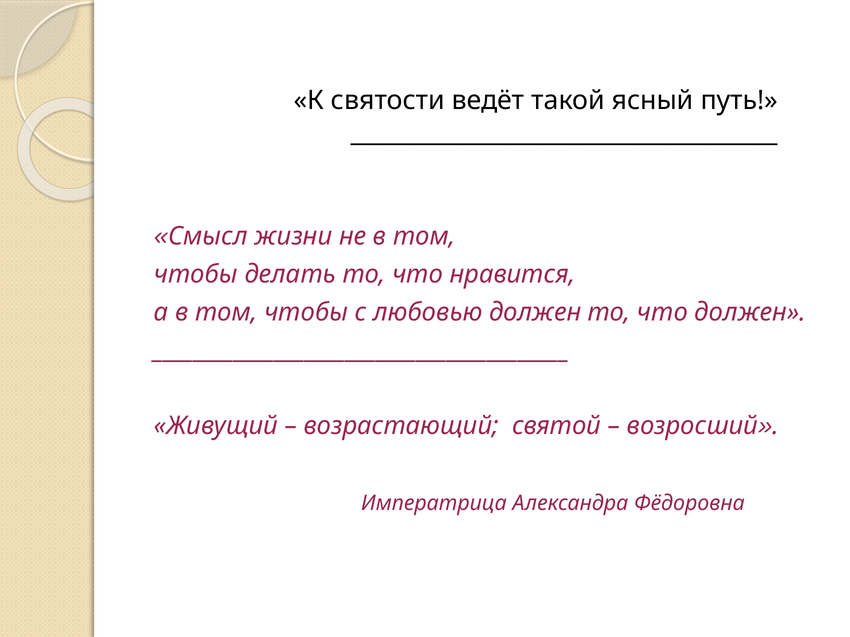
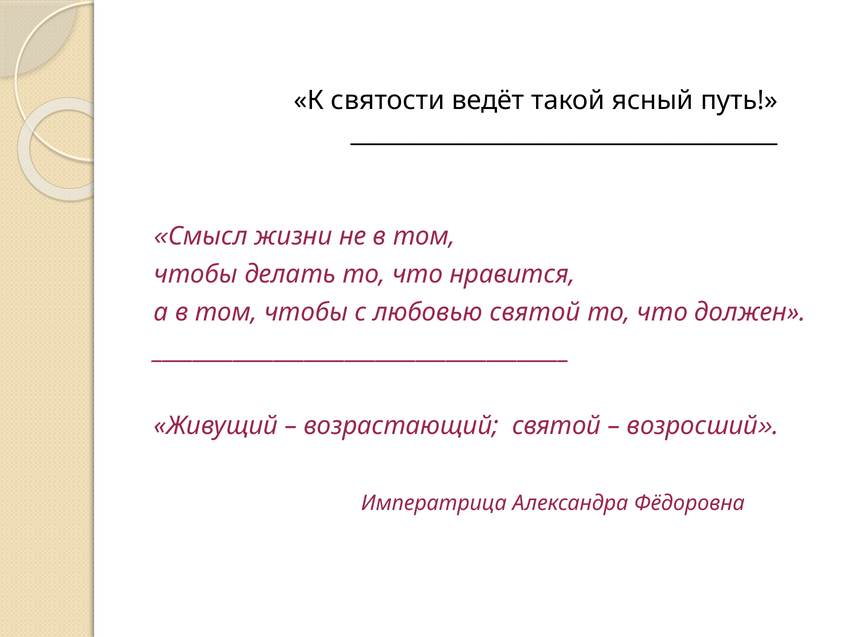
любовью должен: должен -> святой (535, 312)
